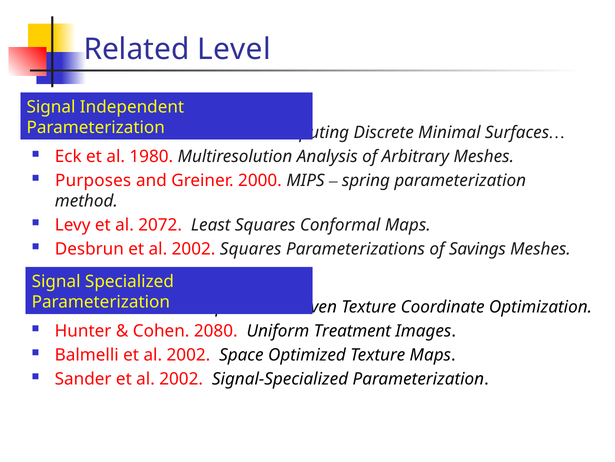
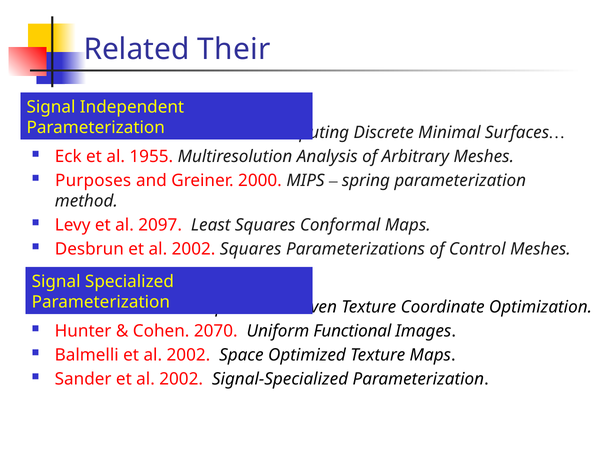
Level: Level -> Their (234, 49)
1980: 1980 -> 1955 (151, 156)
2072: 2072 -> 2097 (160, 225)
Savings: Savings -> Control (477, 249)
2080: 2080 -> 2070 (216, 331)
Treatment: Treatment -> Functional (352, 331)
